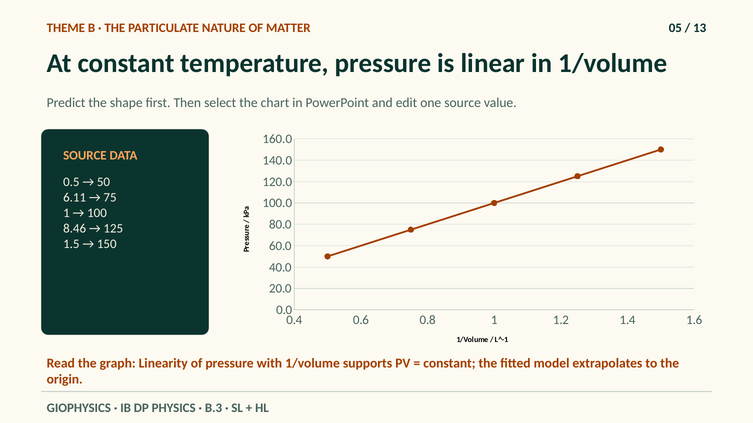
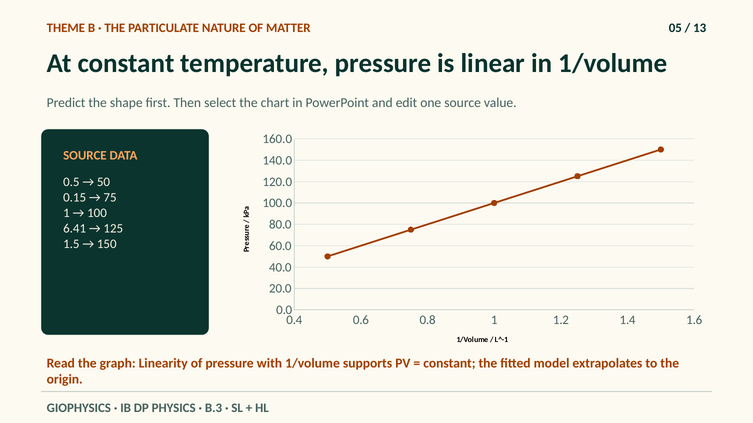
6.11: 6.11 -> 0.15 (75, 198)
8.46: 8.46 -> 6.41 (75, 229)
